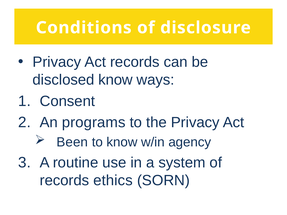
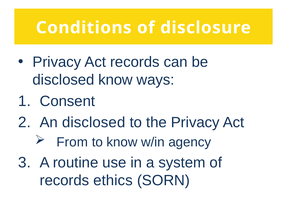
An programs: programs -> disclosed (94, 123)
Been: Been -> From (72, 142)
